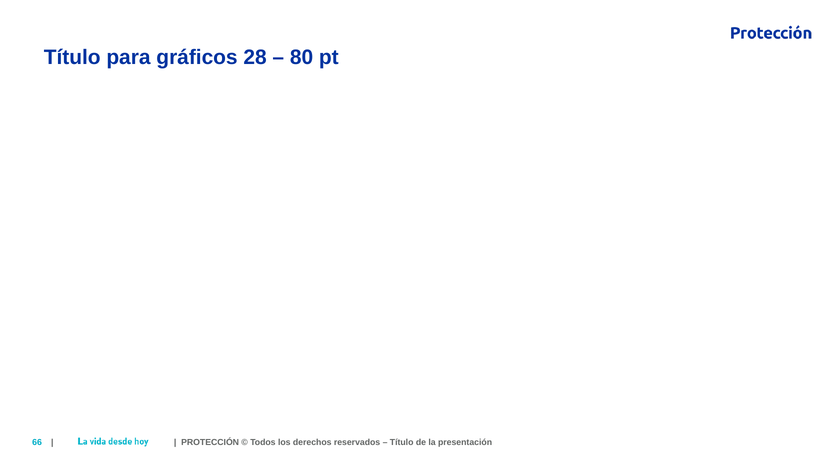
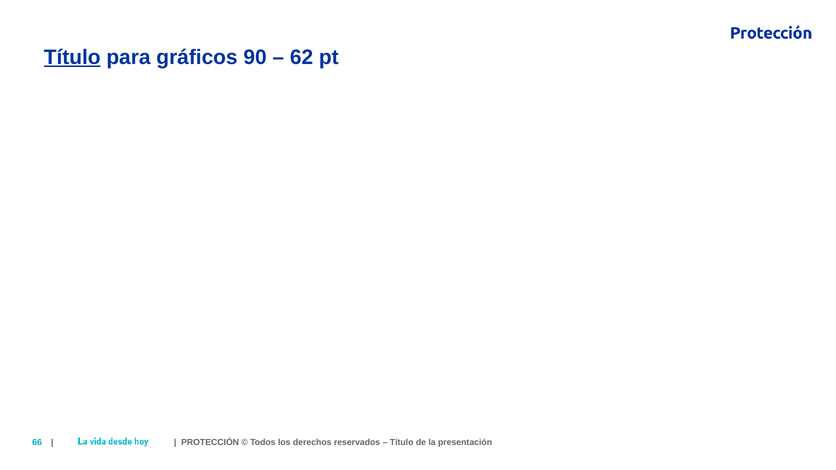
Título underline: none -> present (72, 57)
28: 28 -> 90 (255, 57)
80: 80 -> 62 (302, 57)
